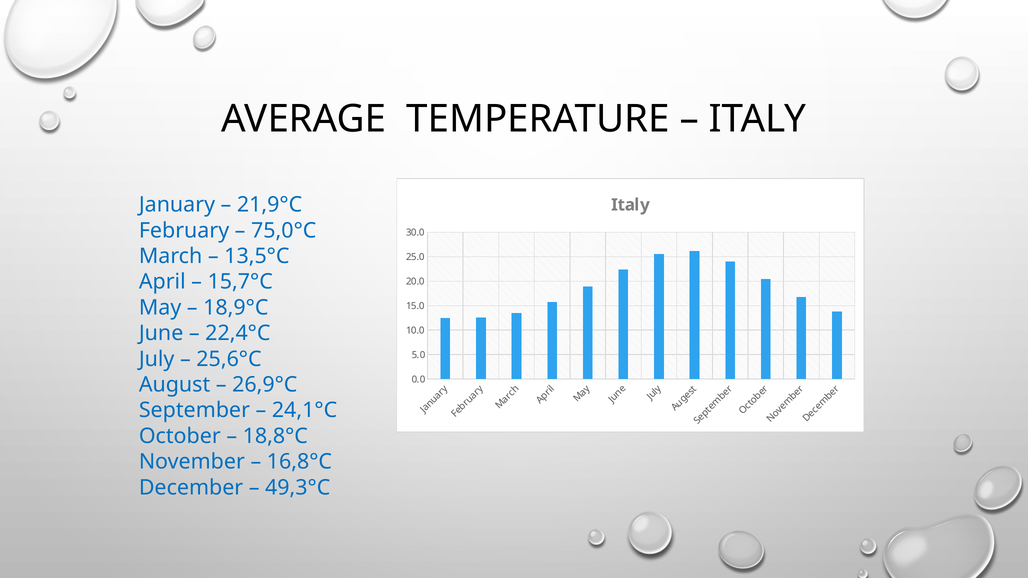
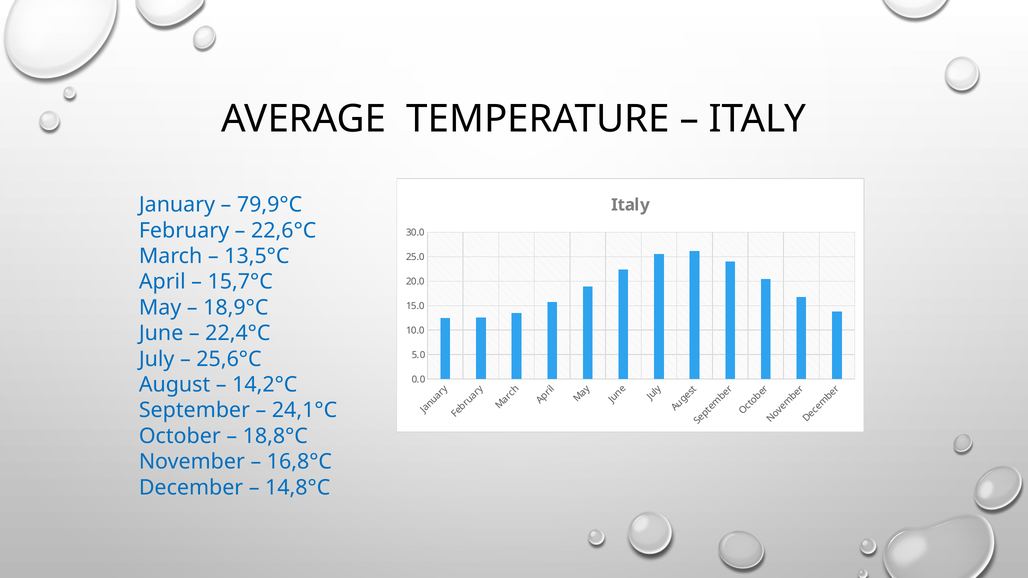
21,9°C: 21,9°C -> 79,9°C (270, 205)
75,0°C: 75,0°C -> 22,6°C (284, 231)
26,9°C: 26,9°C -> 14,2°C (265, 385)
49,3°C: 49,3°C -> 14,8°C (298, 488)
